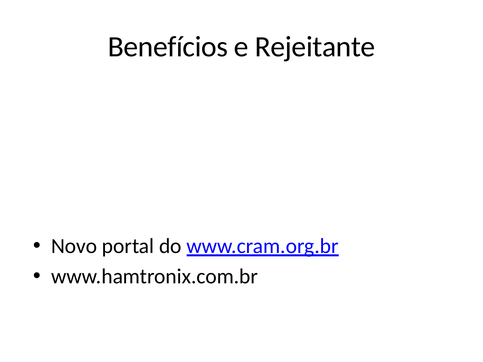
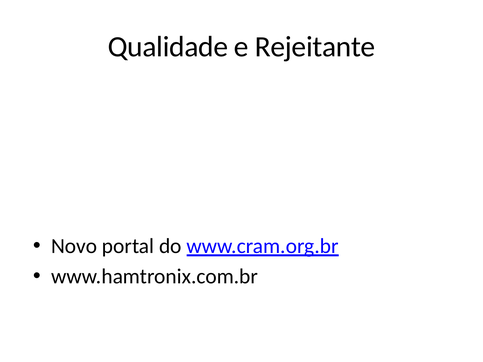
Benefícios: Benefícios -> Qualidade (168, 47)
